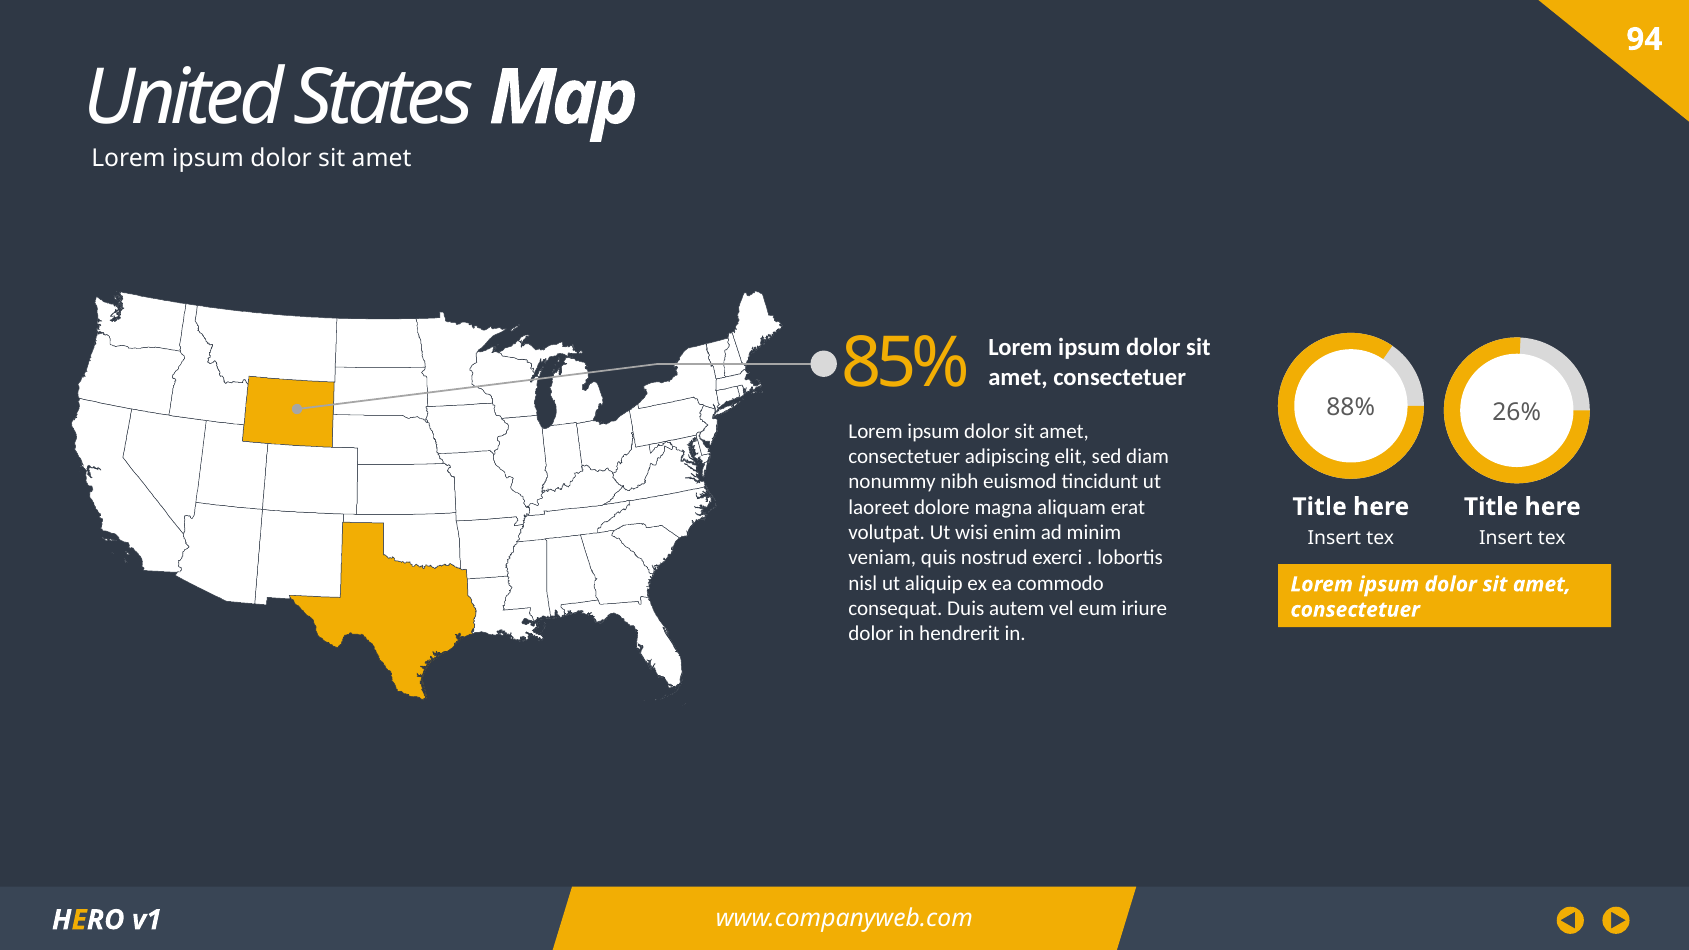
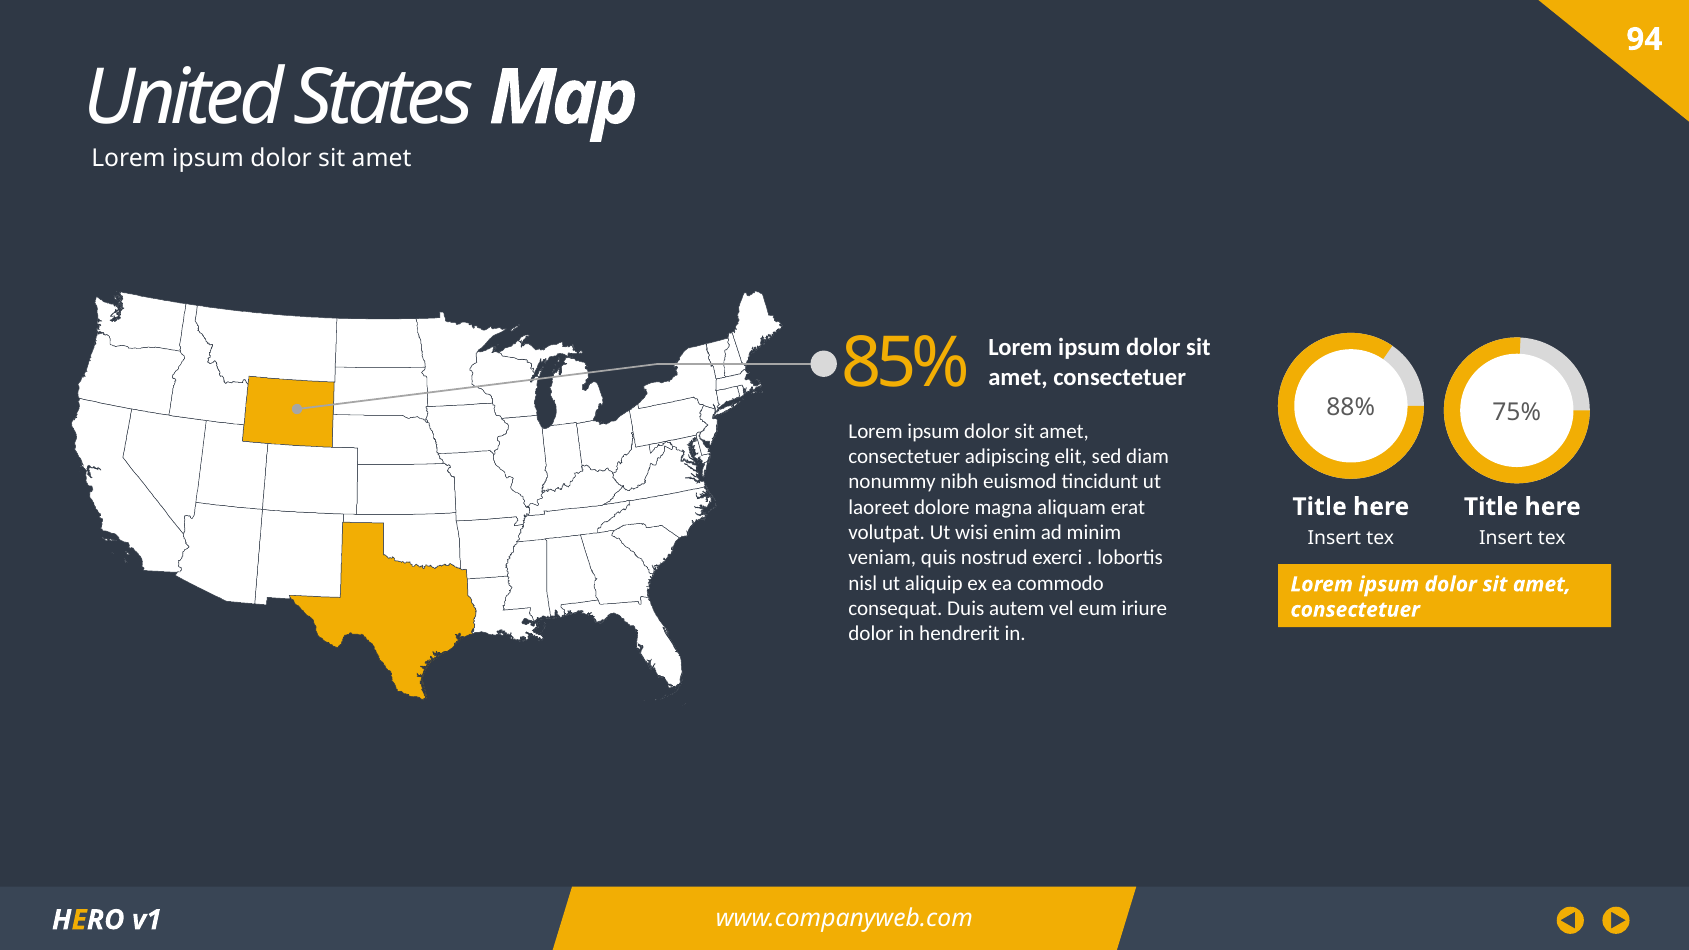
26%: 26% -> 75% (1517, 412)
